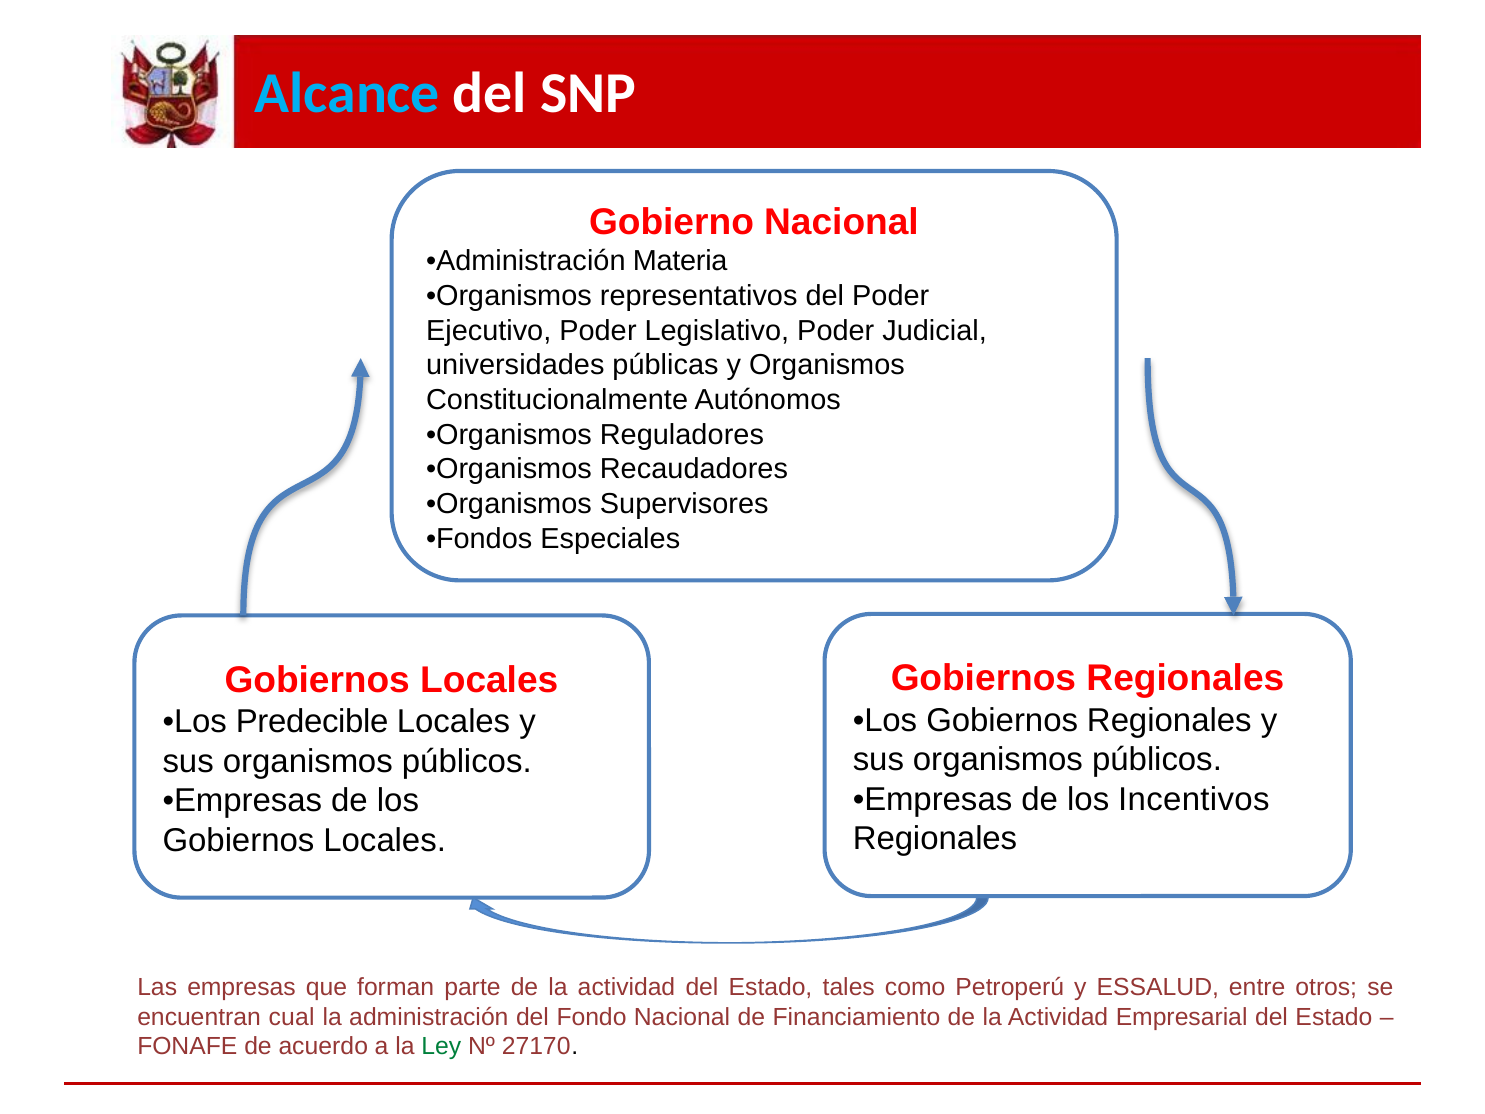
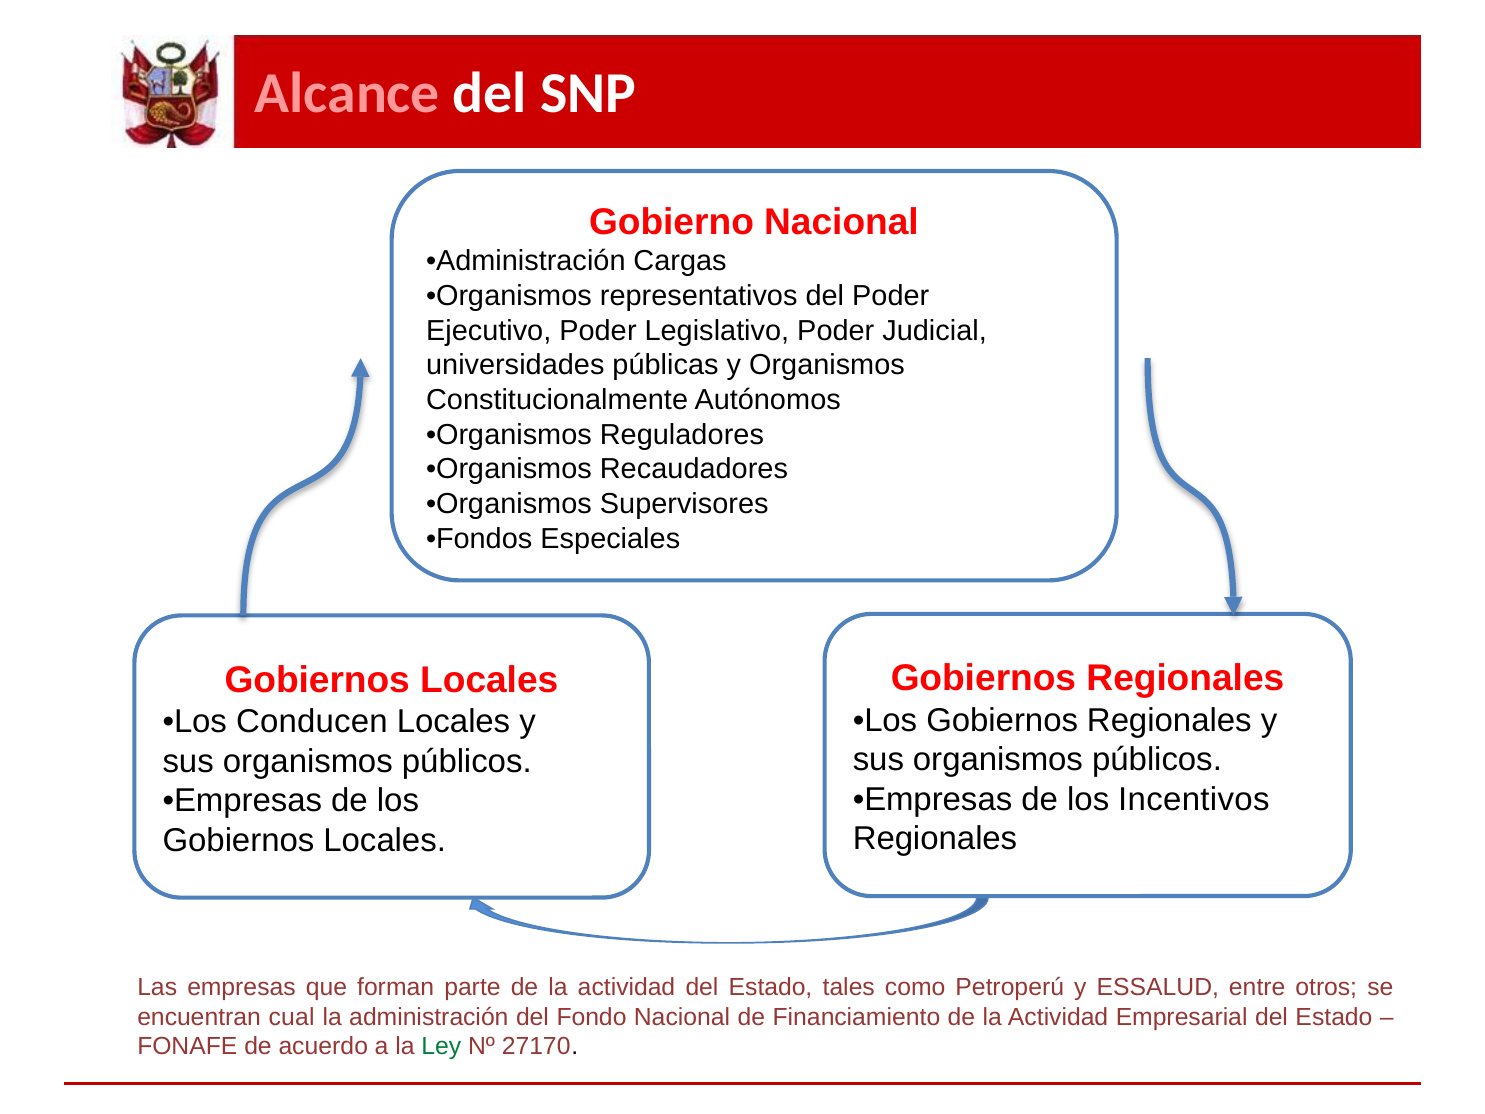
Alcance colour: light blue -> pink (347, 93)
Materia: Materia -> Cargas (680, 261)
Predecible: Predecible -> Conducen (312, 722)
